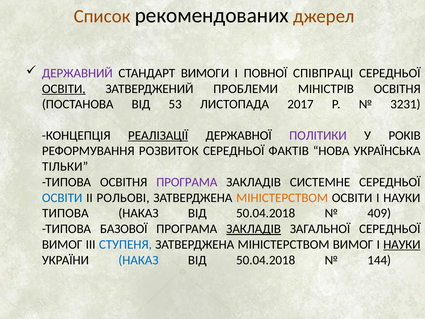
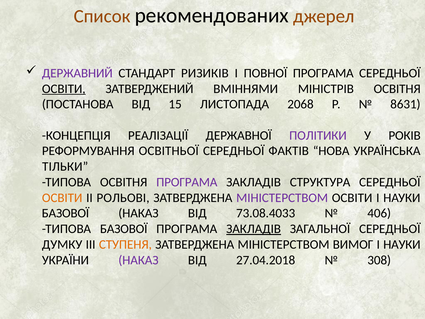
ВИМОГИ: ВИМОГИ -> РИЗИКІВ (205, 73)
ПОВНОЇ СПІВПРАЦІ: СПІВПРАЦІ -> ПРОГРАМА (323, 73)
ПРОБЛЕМИ: ПРОБЛЕМИ -> ВМІННЯМИ (246, 89)
53: 53 -> 15 (175, 104)
2017: 2017 -> 2068 (300, 104)
3231: 3231 -> 8631 (405, 104)
РЕАЛІЗАЦІЇ underline: present -> none (158, 135)
РОЗВИТОК: РОЗВИТОК -> ОСВІТНЬОЇ (169, 151)
СИСТЕМНЕ: СИСТЕМНЕ -> СТРУКТУРА (320, 182)
ОСВІТИ colour: blue -> orange (62, 198)
МІНІСТЕРСТВОМ colour: orange -> purple (282, 198)
ТИПОВА: ТИПОВА -> БАЗОВОЇ (65, 213)
50.04.2018: 50.04.2018 -> 73.08.4033 (266, 213)
409: 409 -> 406 (379, 213)
ВИМОГ: ВИМОГ -> ДУМКУ (62, 244)
СТУПЕНЯ colour: blue -> orange (125, 244)
НАУКИ underline: present -> none (402, 244)
НАКАЗ colour: blue -> purple (138, 260)
50.04.2018: 50.04.2018 -> 27.04.2018 (266, 260)
144: 144 -> 308 (379, 260)
